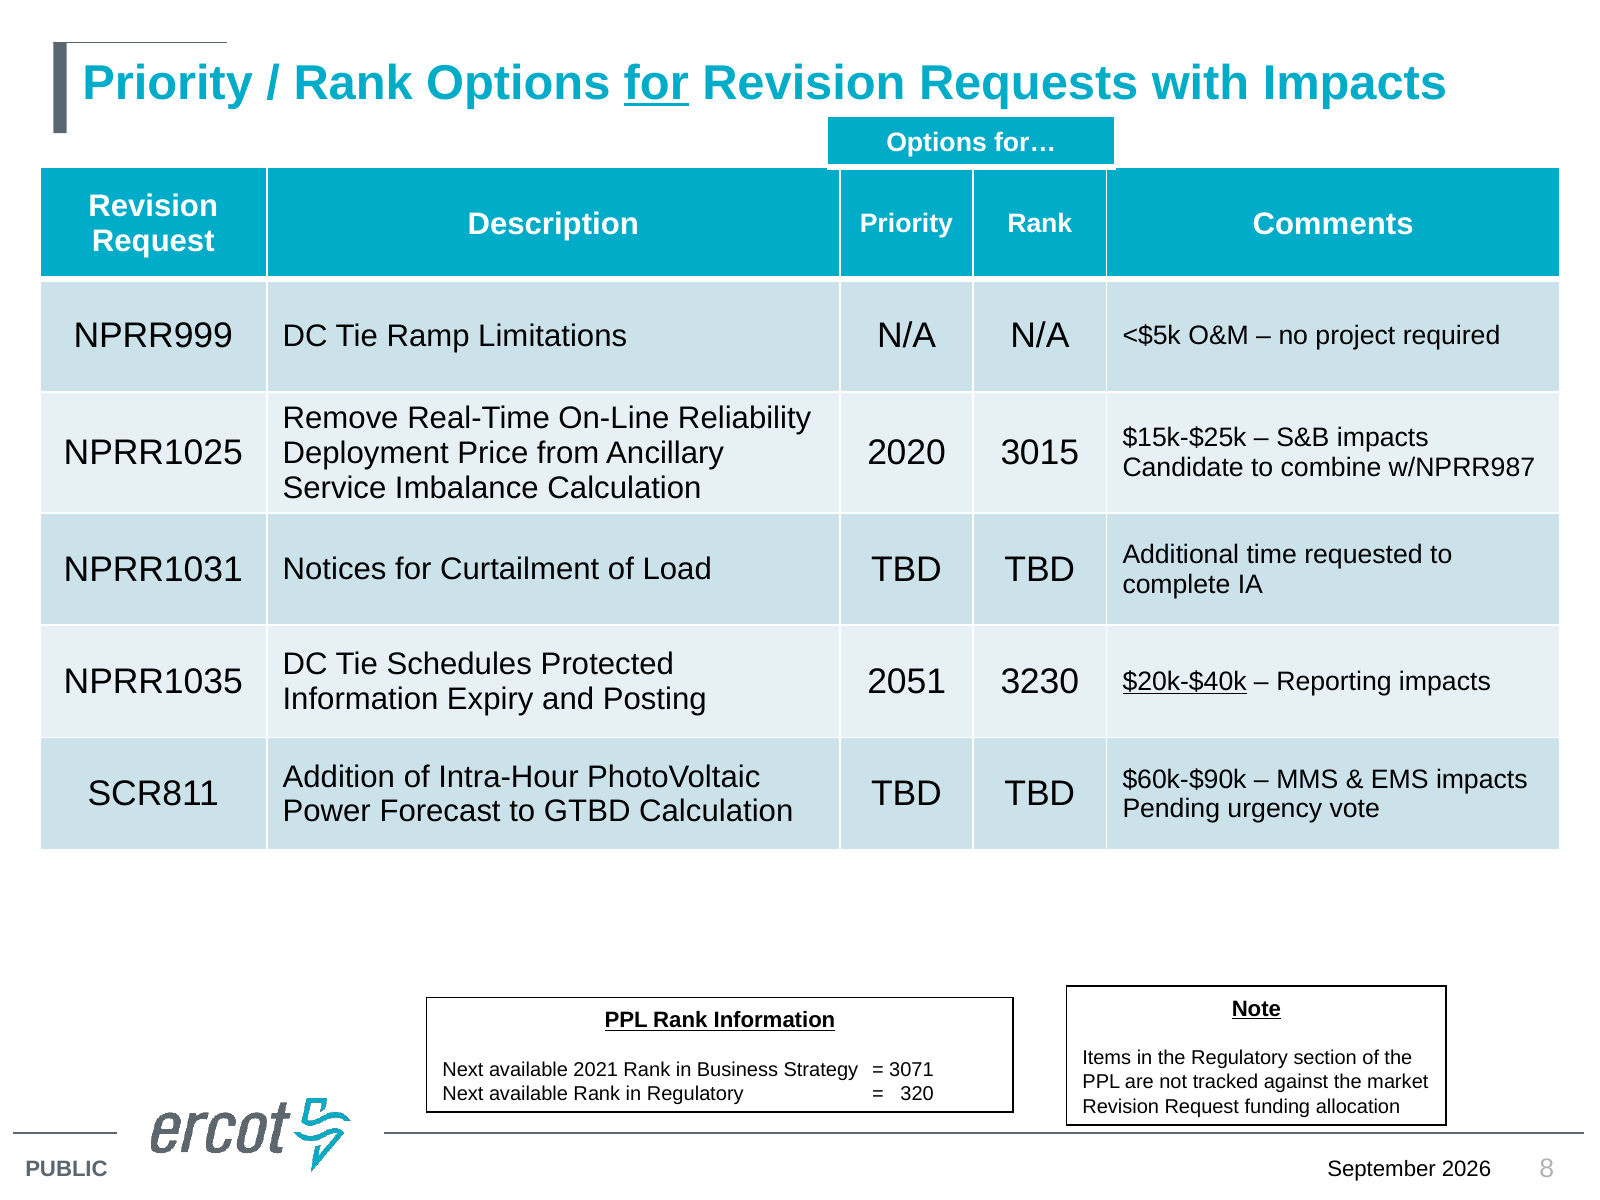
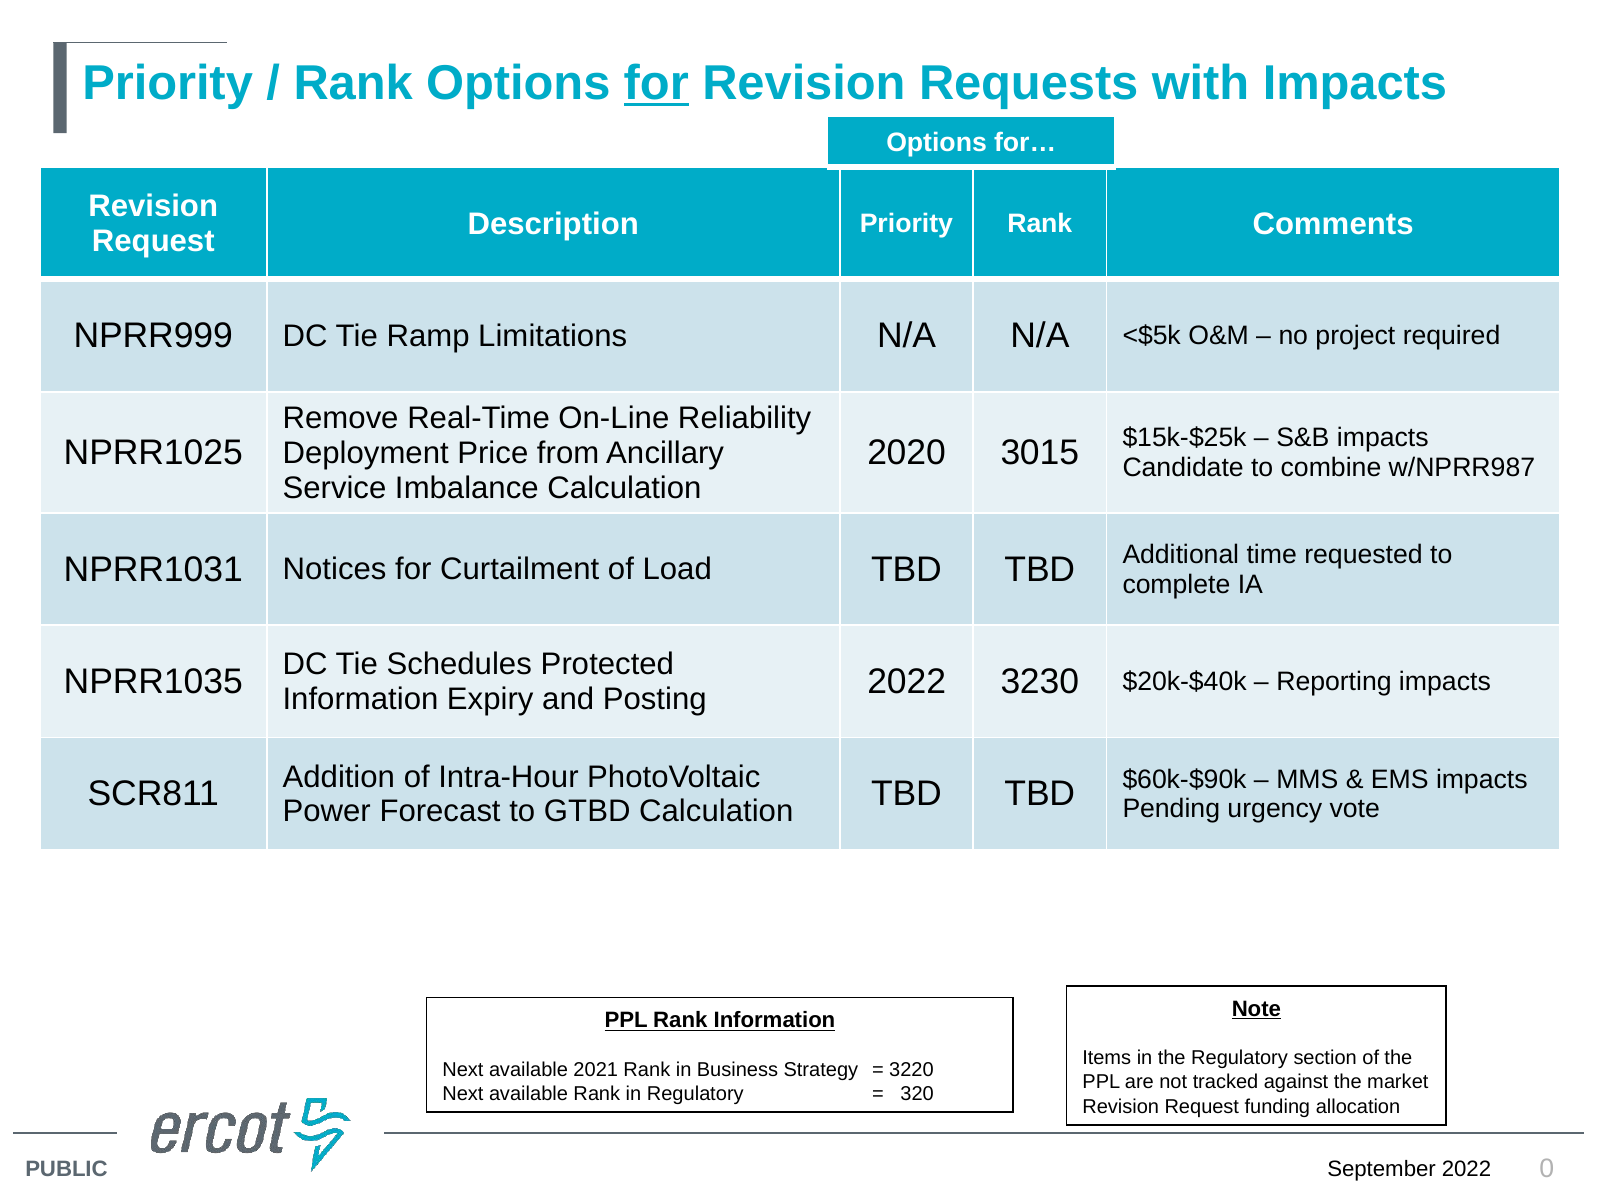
Posting 2051: 2051 -> 2022 (907, 682)
$20k-$40k underline: present -> none (1185, 682)
3071: 3071 -> 3220 (911, 1070)
2026: 2026 -> 2022 (1467, 1169)
8: 8 -> 0 (1547, 1168)
